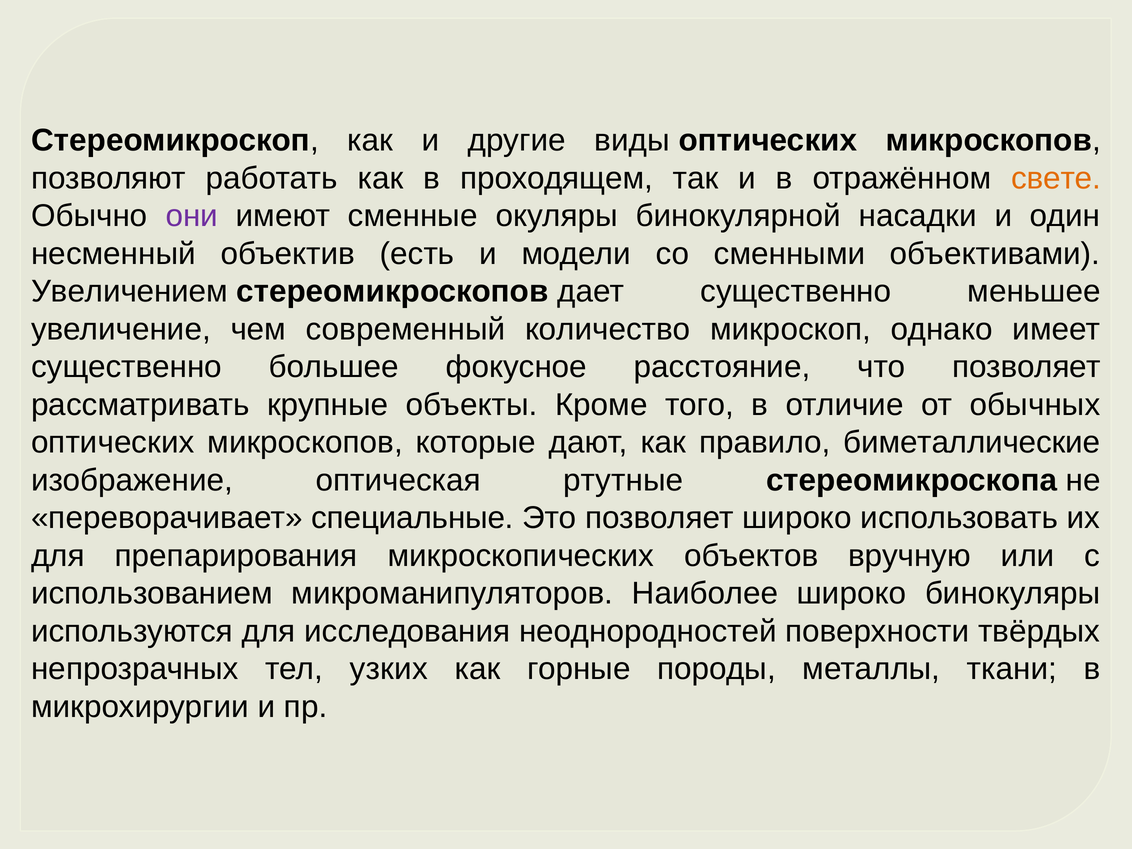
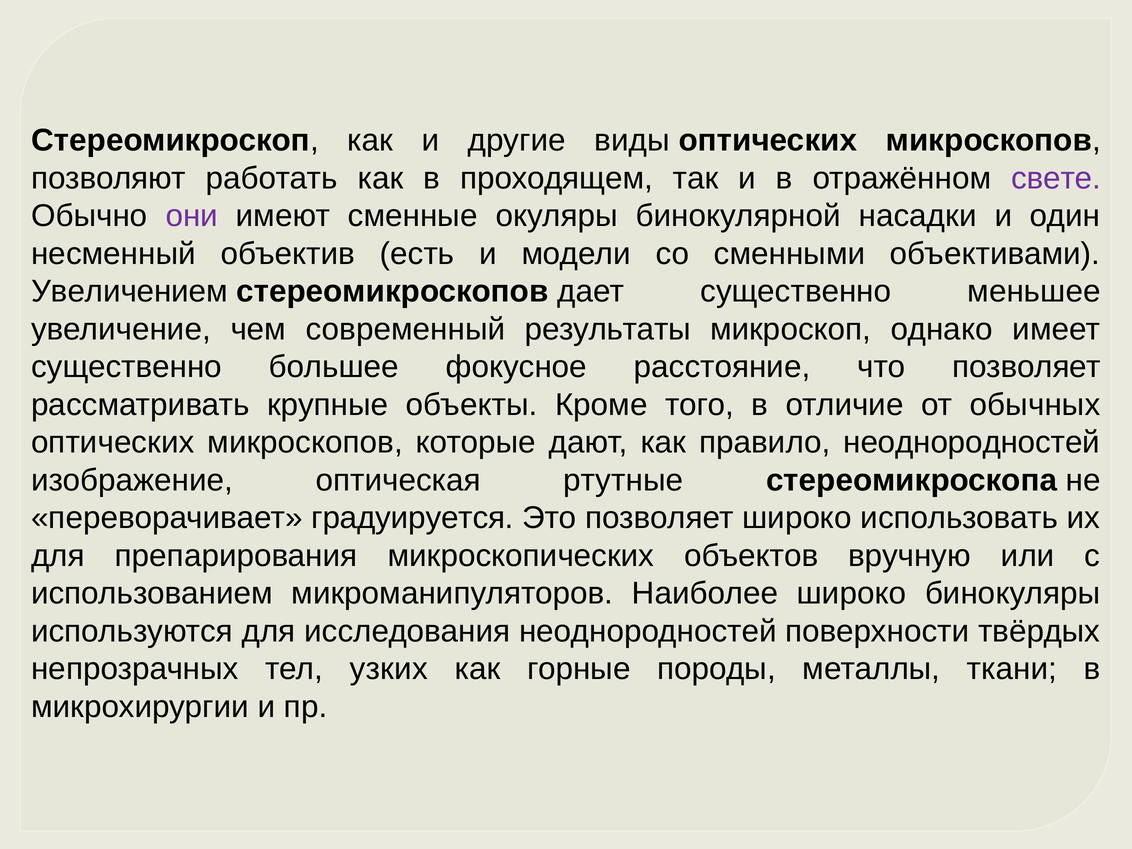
свете colour: orange -> purple (1056, 178)
количество: количество -> результаты (608, 329)
правило биметаллические: биметаллические -> неоднородностей (972, 443)
специальные: специальные -> градуируется (413, 518)
